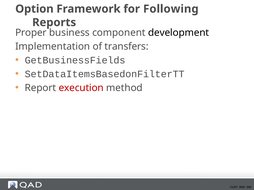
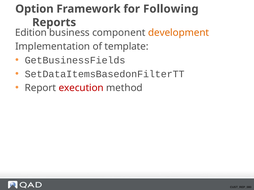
Proper: Proper -> Edition (31, 33)
development colour: black -> orange (179, 33)
transfers: transfers -> template (127, 46)
